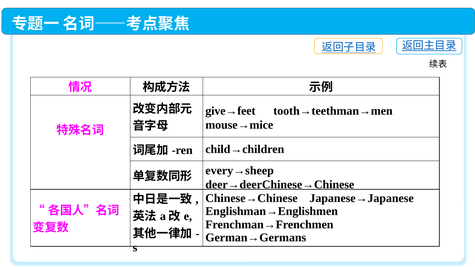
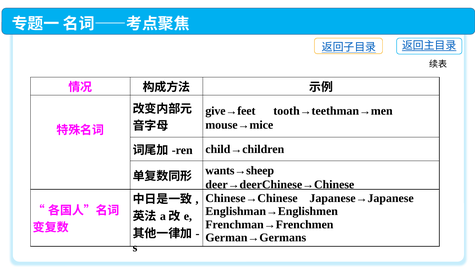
every→sheep: every→sheep -> wants→sheep (240, 171)
